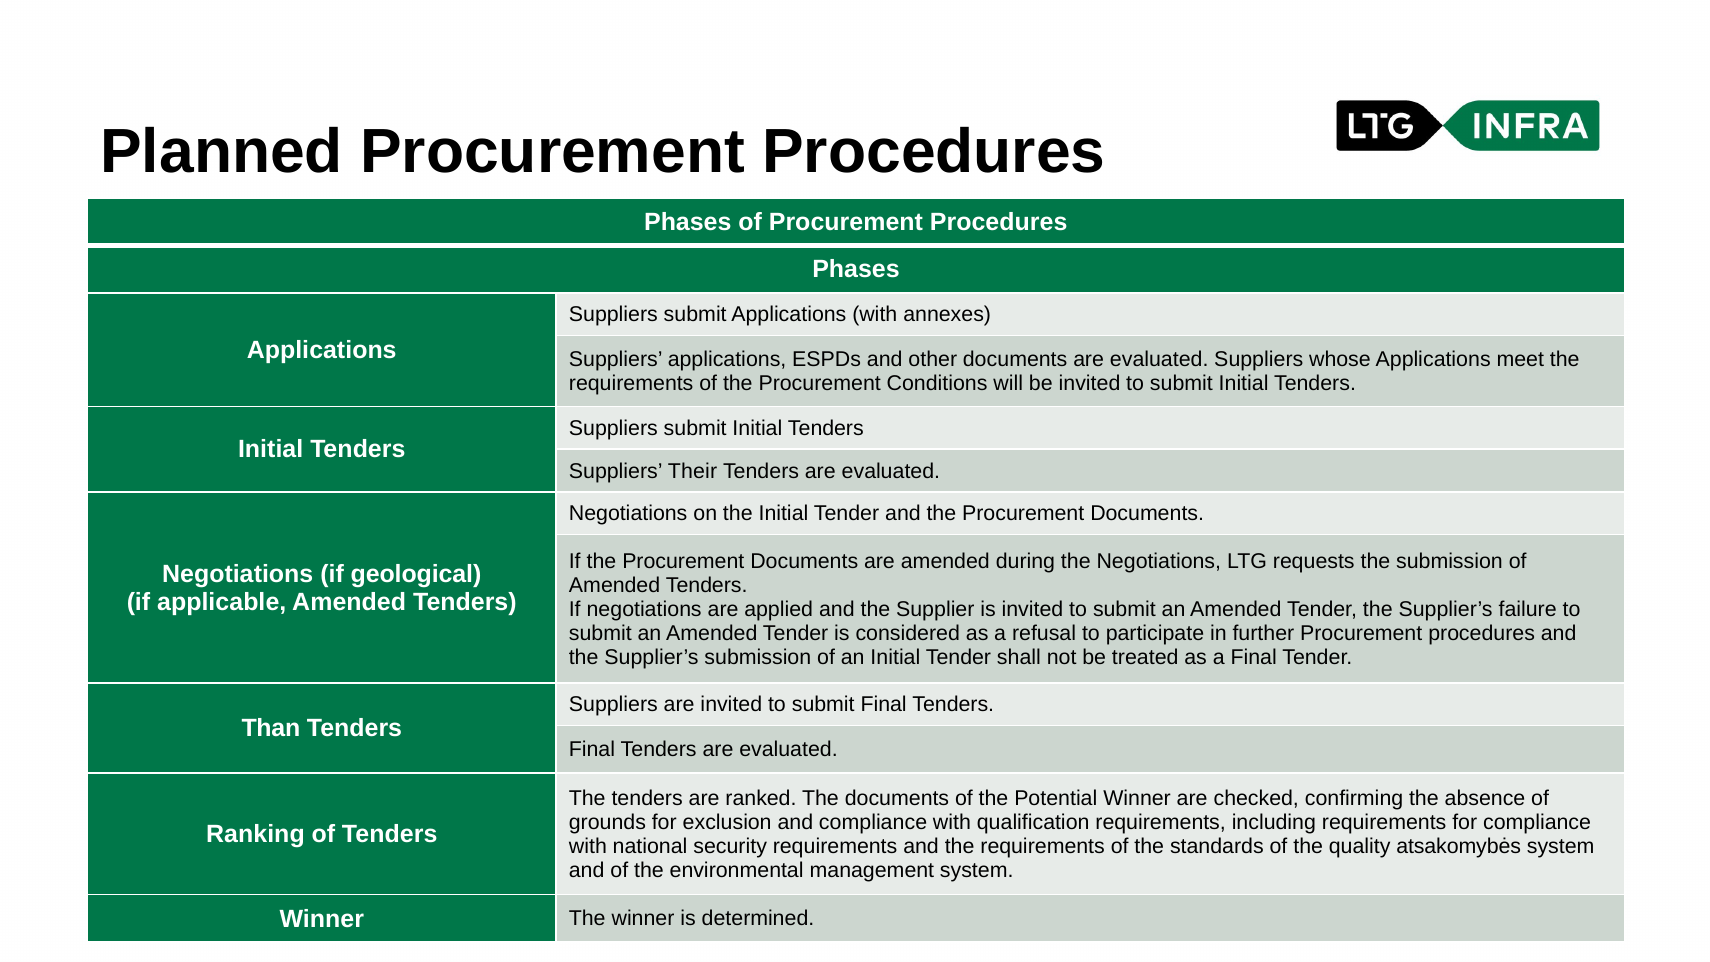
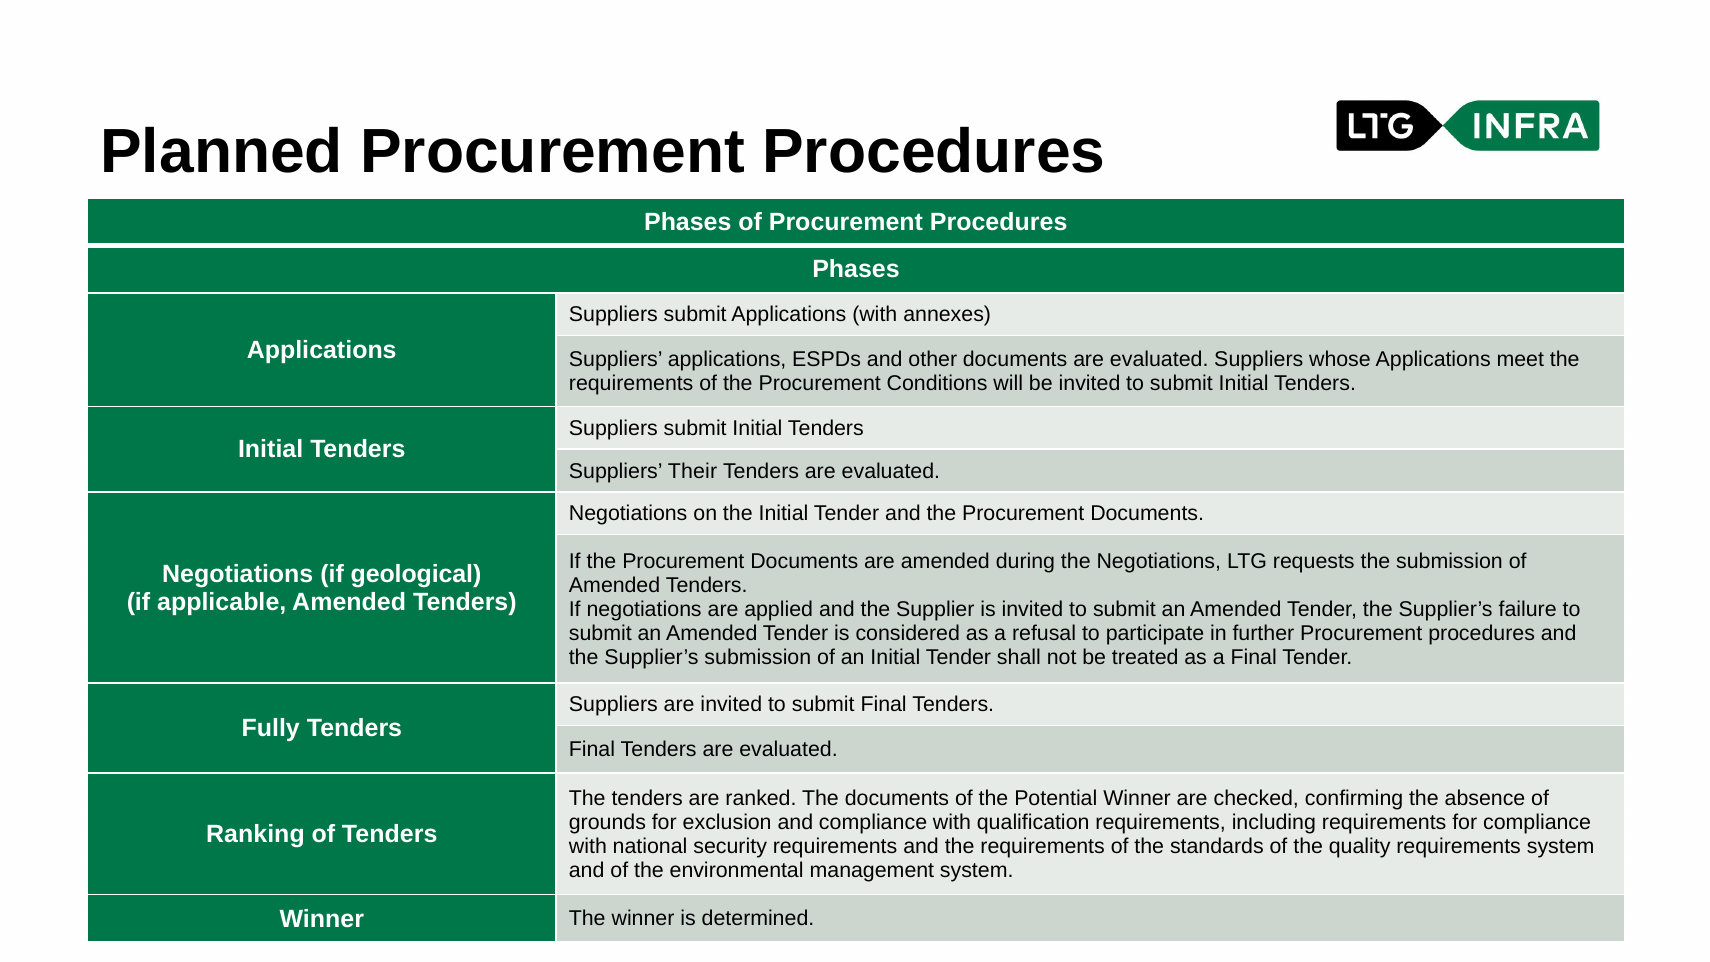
Than: Than -> Fully (271, 728)
quality atsakomybės: atsakomybės -> requirements (1459, 846)
